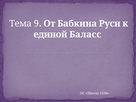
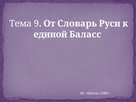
Бабкина: Бабкина -> Словарь (77, 24)
